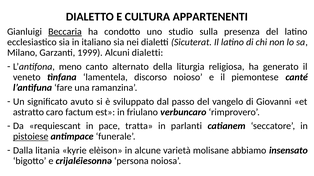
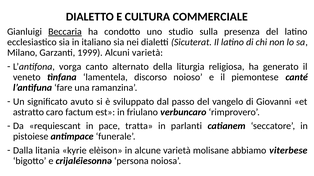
APPARTENENTI: APPARTENENTI -> COMMERCIALE (210, 17)
Alcuni dialetti: dialetti -> varietà (147, 53)
meno: meno -> vorga (70, 67)
pistoiese underline: present -> none (31, 137)
insensato: insensato -> viterbese (288, 151)
